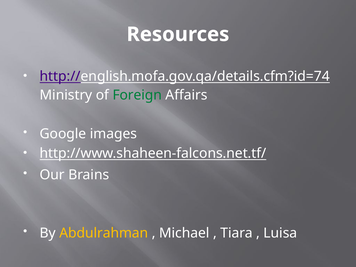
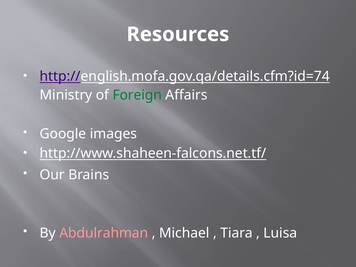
Abdulrahman colour: yellow -> pink (104, 233)
